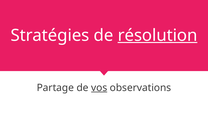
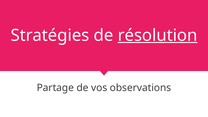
vos underline: present -> none (99, 88)
